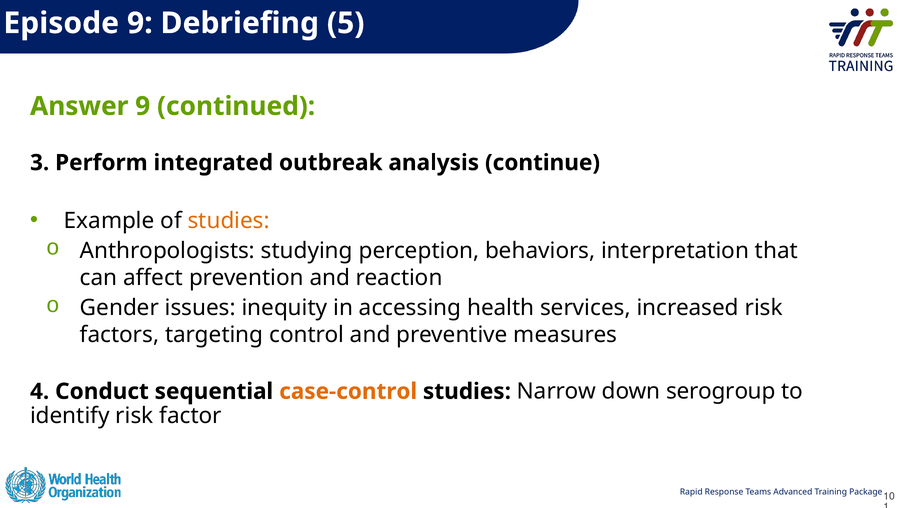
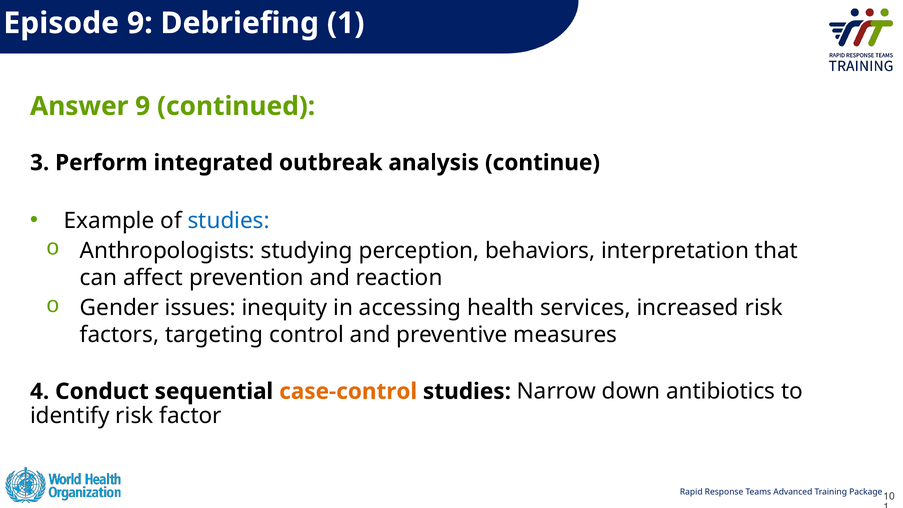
Debriefing 5: 5 -> 1 (346, 23)
studies colour: orange -> blue (229, 221)
serogroup: serogroup -> antibiotics (721, 391)
